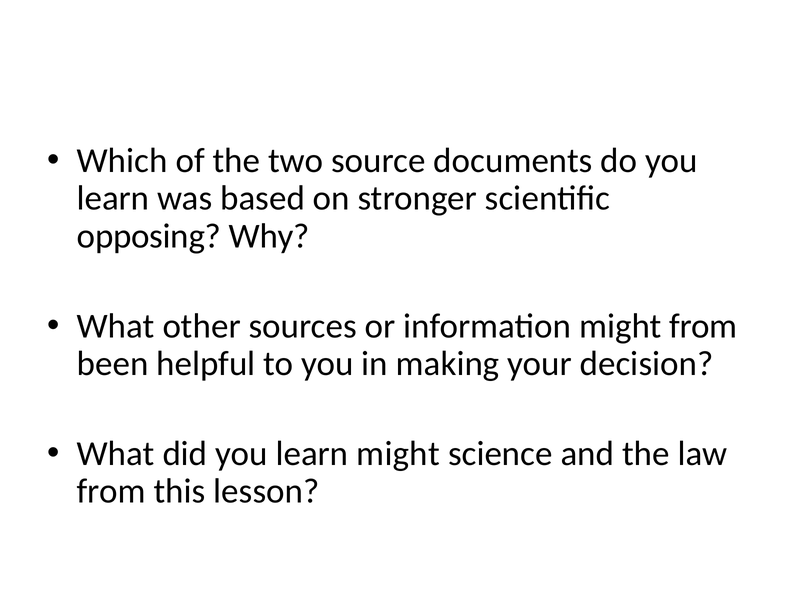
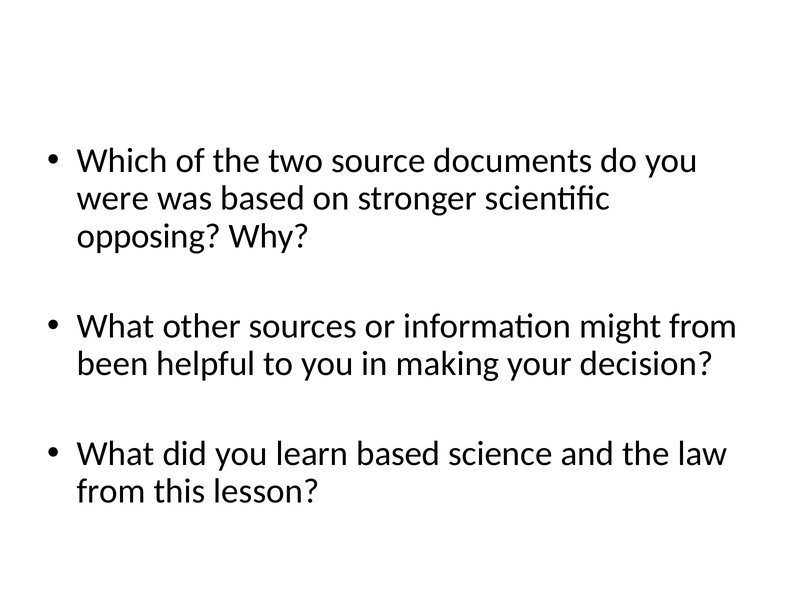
learn: learn -> were (113, 198)
learn might: might -> based (398, 453)
